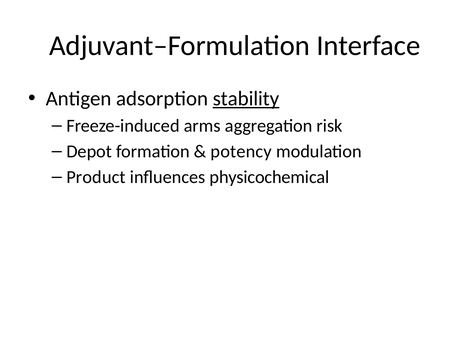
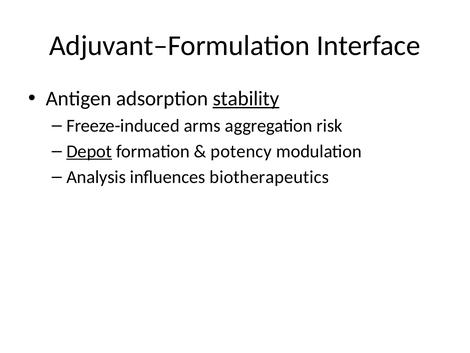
Depot underline: none -> present (89, 151)
Product: Product -> Analysis (96, 177)
physicochemical: physicochemical -> biotherapeutics (269, 177)
